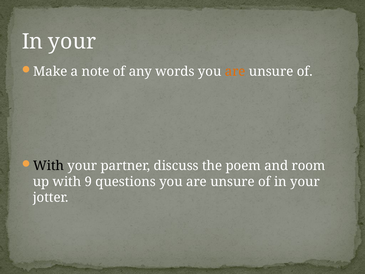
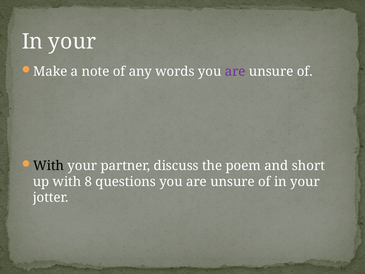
are colour: orange -> purple (235, 71)
room: room -> short (308, 166)
9: 9 -> 8 (88, 182)
